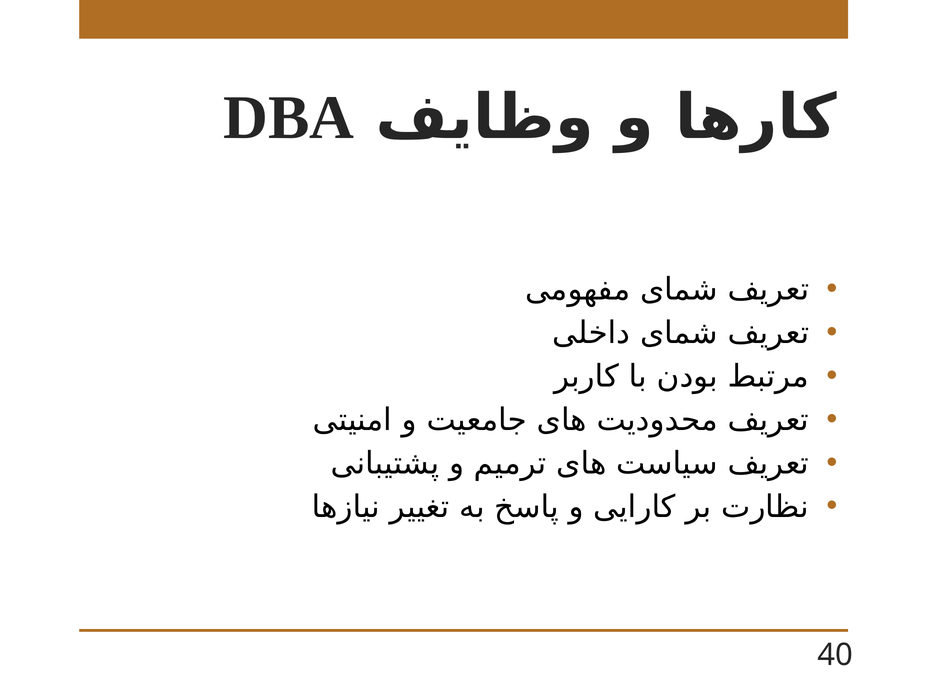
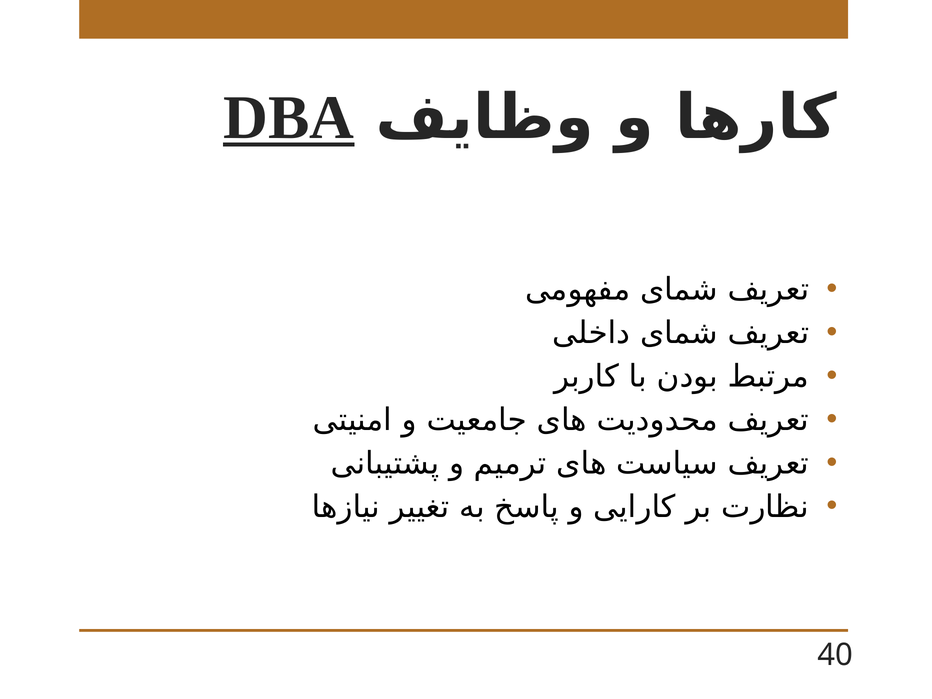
DBA underline: none -> present (289, 118)
